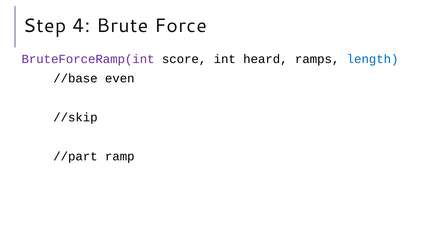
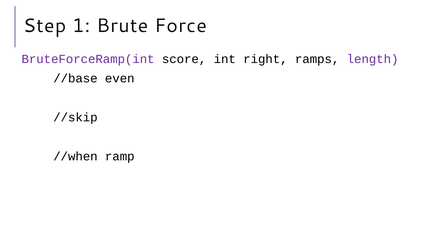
4: 4 -> 1 (81, 26)
heard: heard -> right (265, 59)
length colour: blue -> purple (373, 59)
//part: //part -> //when (75, 156)
